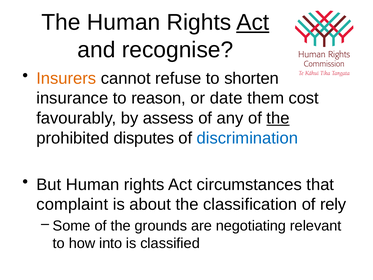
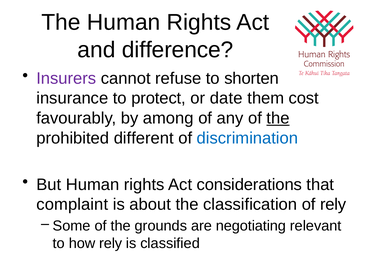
Act underline: present -> none (253, 22)
recognise: recognise -> difference (178, 50)
Insurers colour: orange -> purple (66, 78)
reason: reason -> protect (159, 98)
assess: assess -> among (168, 118)
disputes: disputes -> different (144, 138)
circumstances: circumstances -> considerations (249, 184)
how into: into -> rely (111, 243)
